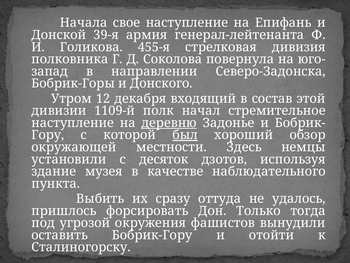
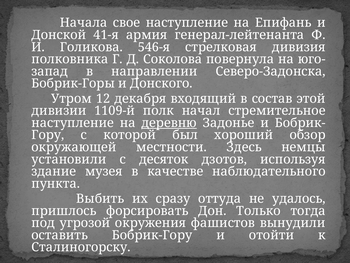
39-я: 39-я -> 41-я (106, 35)
455-я: 455-я -> 546-я (154, 47)
был underline: present -> none (185, 135)
